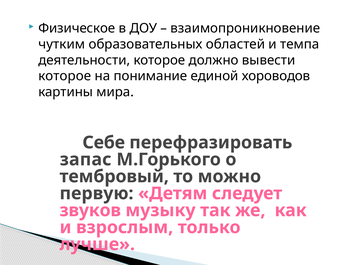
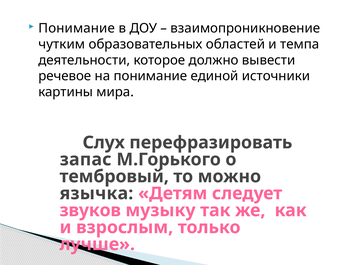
Физическое: Физическое -> Понимание (77, 28)
которое: которое -> речевое (65, 76)
хороводов: хороводов -> источники (276, 76)
Себе: Себе -> Слух (104, 143)
первую: первую -> язычка (96, 194)
